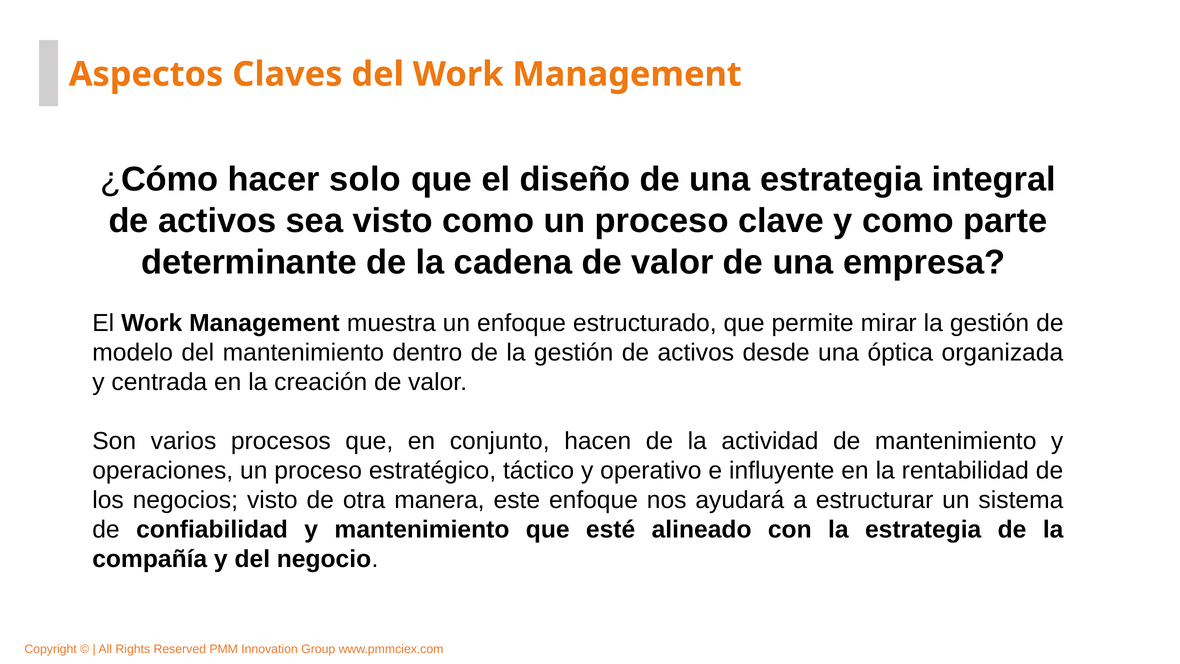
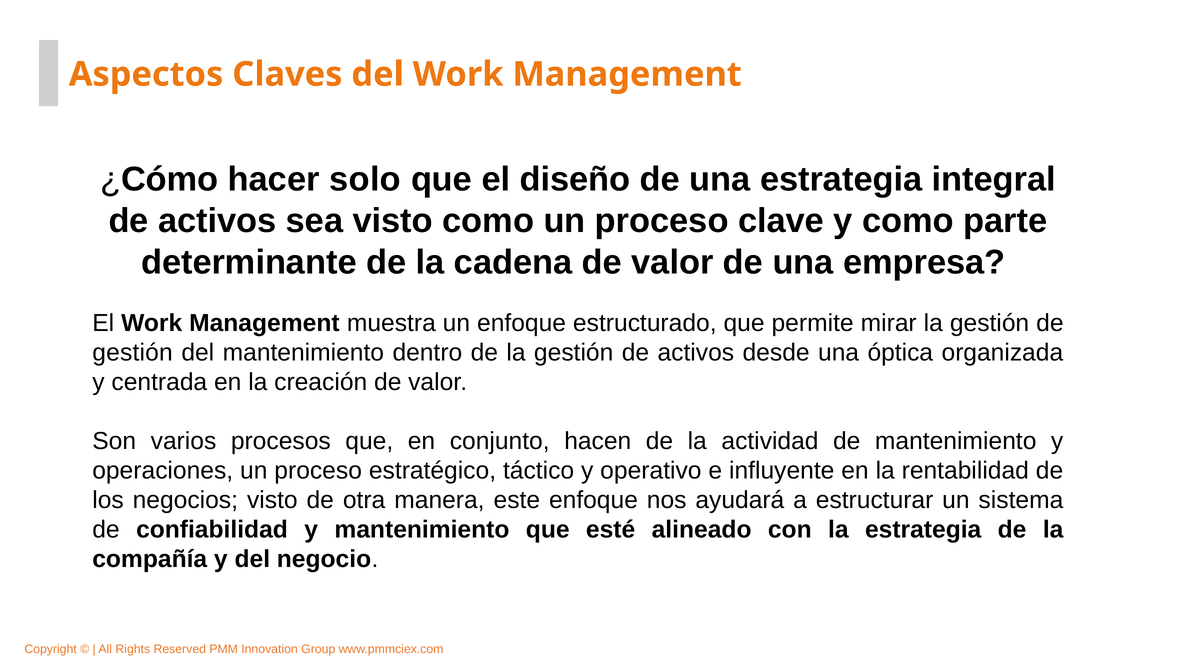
modelo: modelo -> gestión (133, 352)
